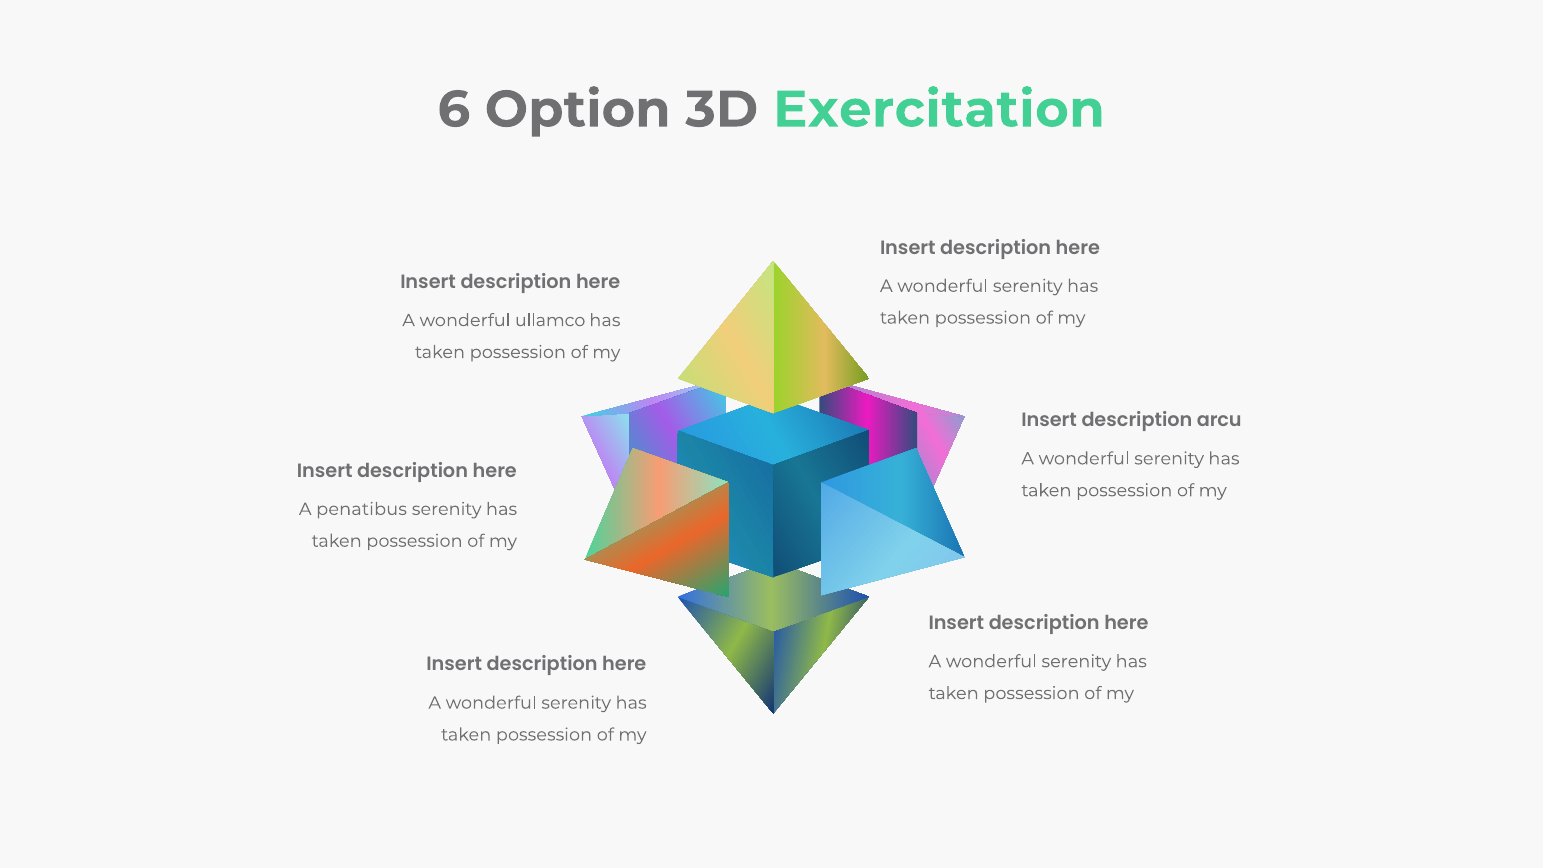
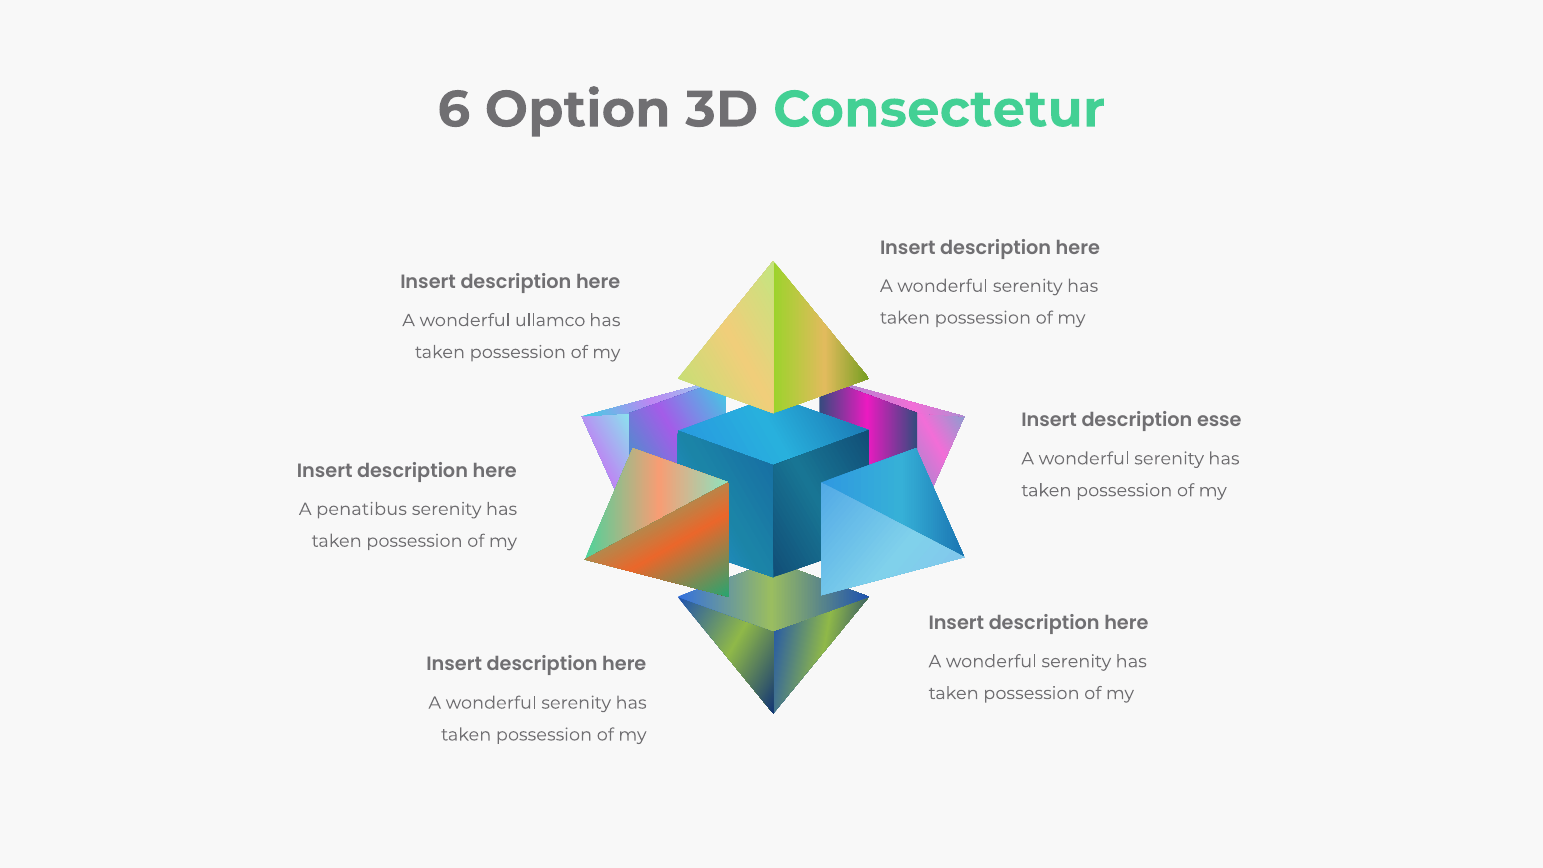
Exercitation: Exercitation -> Consectetur (939, 110)
arcu: arcu -> esse (1219, 420)
